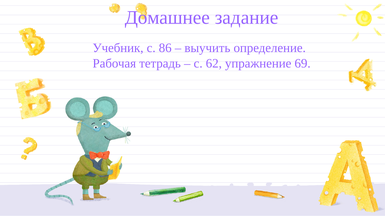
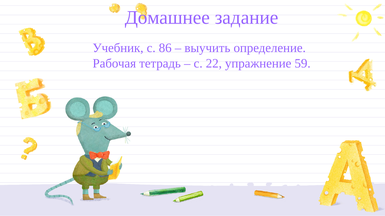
62: 62 -> 22 (214, 63)
69: 69 -> 59 (303, 63)
